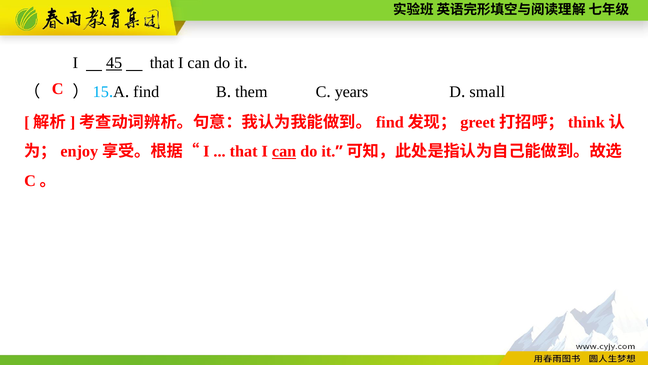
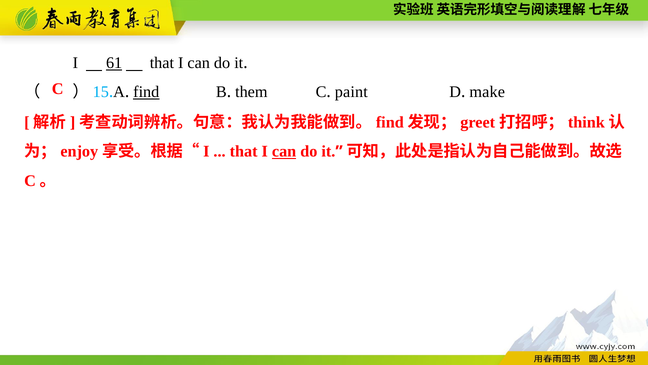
45: 45 -> 61 (114, 63)
find underline: none -> present (146, 92)
years: years -> paint (351, 92)
small: small -> make (487, 92)
